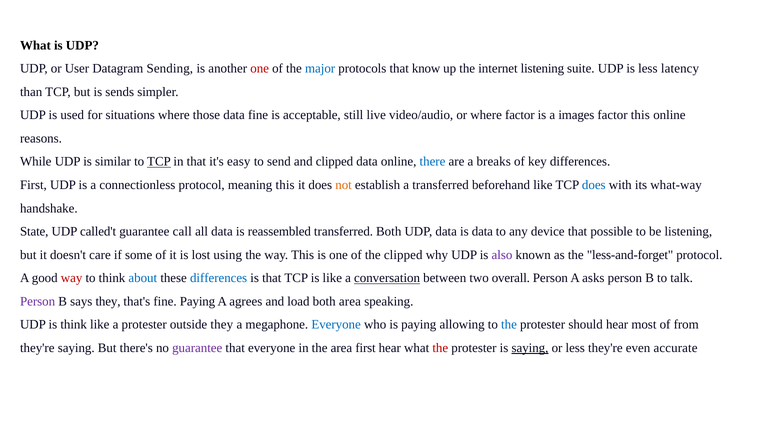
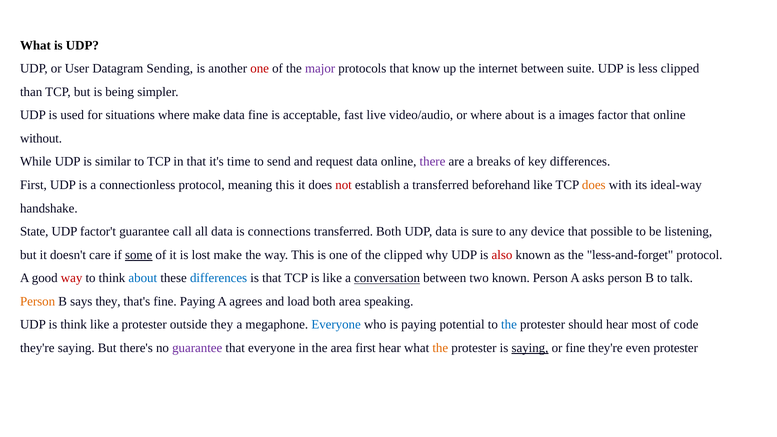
major colour: blue -> purple (320, 69)
internet listening: listening -> between (542, 69)
less latency: latency -> clipped (680, 69)
sends: sends -> being (120, 92)
where those: those -> make (207, 115)
still: still -> fast (354, 115)
where factor: factor -> about (520, 115)
factor this: this -> that (640, 115)
reasons: reasons -> without (41, 138)
TCP underline: present -> none (159, 162)
easy: easy -> time (239, 162)
and clipped: clipped -> request (334, 162)
there colour: blue -> purple (432, 162)
not colour: orange -> red (344, 185)
does colour: blue -> orange (594, 185)
what-way: what-way -> ideal-way (676, 185)
called't: called't -> factor't (98, 232)
reassembled: reassembled -> connections (279, 232)
is data: data -> sure (482, 232)
some underline: none -> present (139, 255)
lost using: using -> make (228, 255)
also colour: purple -> red (502, 255)
two overall: overall -> known (511, 278)
Person colour: purple -> orange (38, 301)
allowing: allowing -> potential (462, 325)
from: from -> code (686, 325)
the colour: red -> orange (440, 348)
or less: less -> fine (575, 348)
even accurate: accurate -> protester (676, 348)
